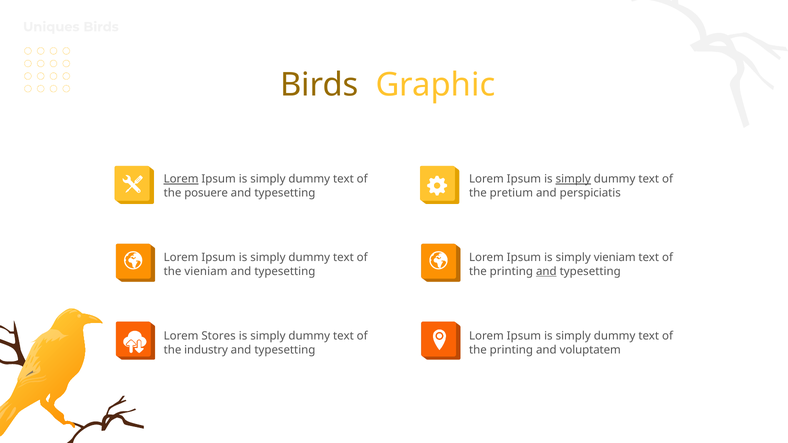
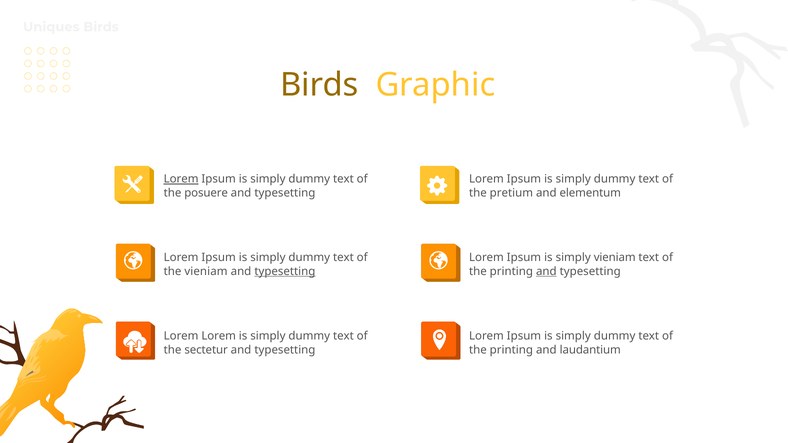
simply underline: present -> none (573, 179)
perspiciatis: perspiciatis -> elementum (590, 193)
typesetting underline: none -> present (285, 271)
Stores: Stores -> Lorem (219, 336)
industry: industry -> sectetur (206, 350)
voluptatem: voluptatem -> laudantium (590, 350)
